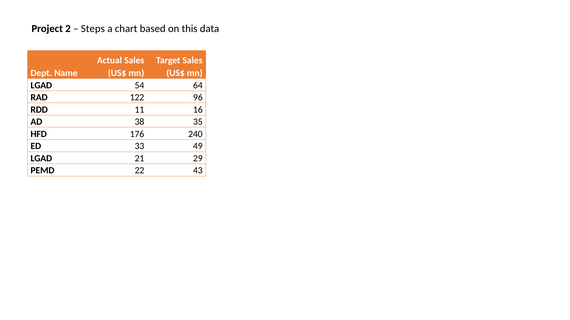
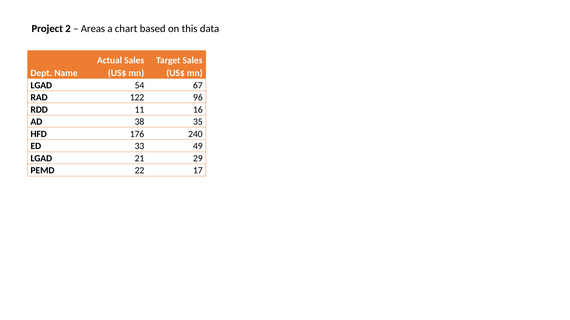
Steps: Steps -> Areas (93, 29)
64: 64 -> 67 (198, 85)
43: 43 -> 17 (198, 171)
